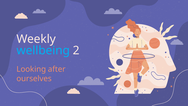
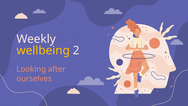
wellbeing colour: light blue -> yellow (43, 50)
